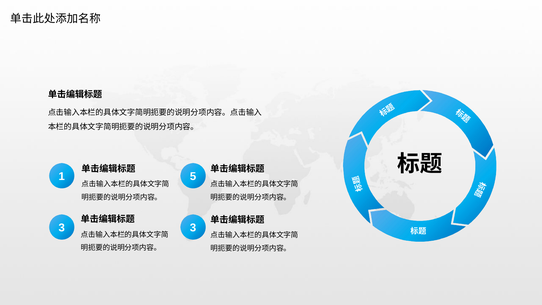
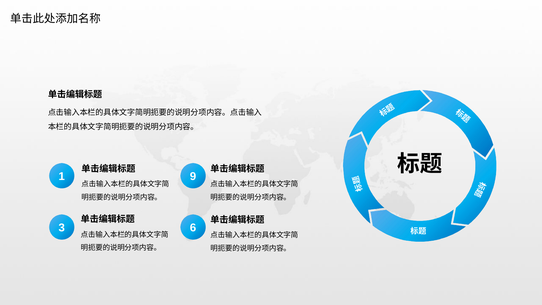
5: 5 -> 9 (193, 176)
3 3: 3 -> 6 (193, 228)
